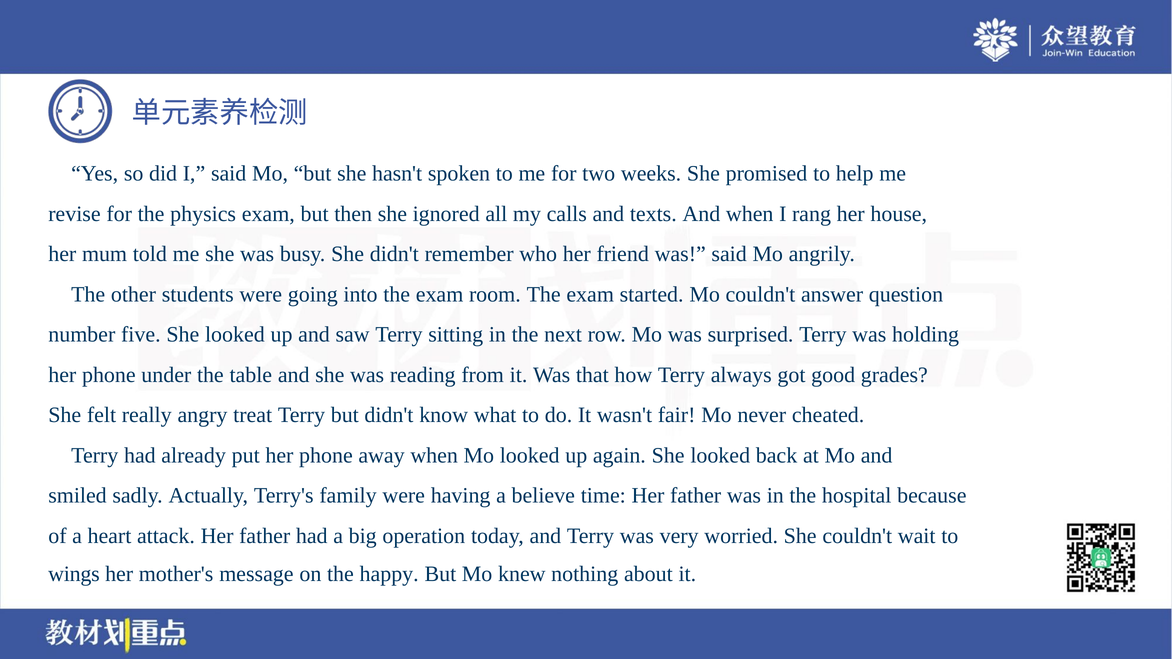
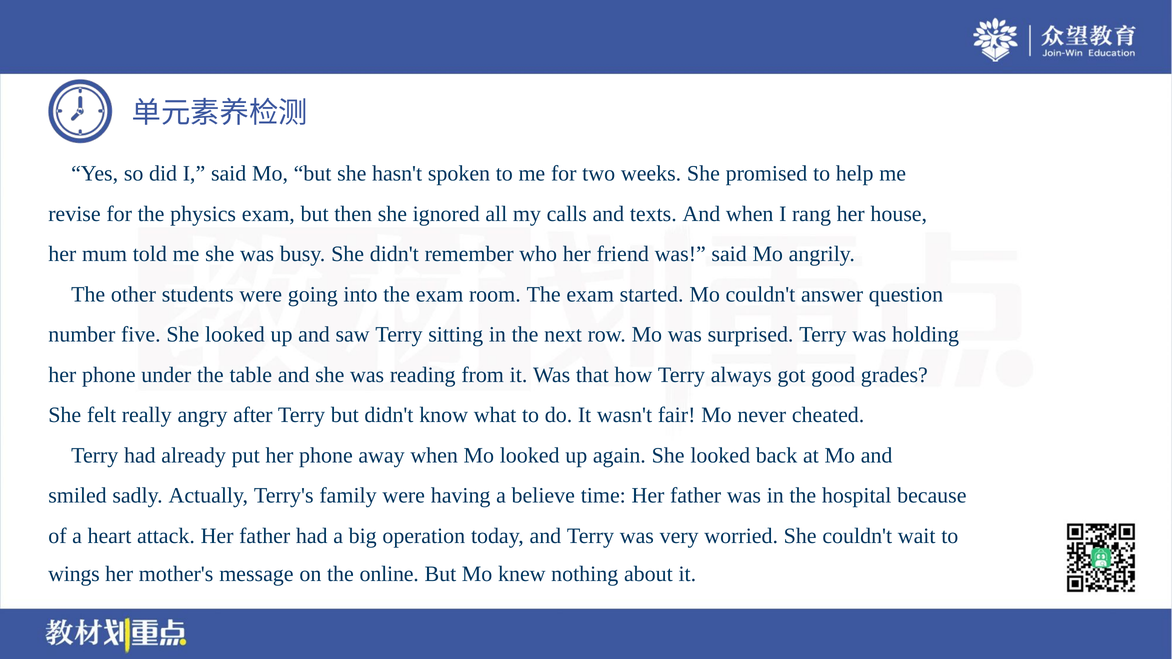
treat: treat -> after (253, 415)
happy: happy -> online (389, 574)
